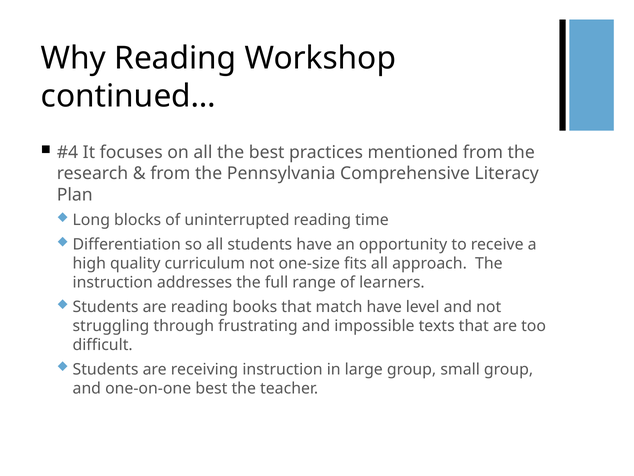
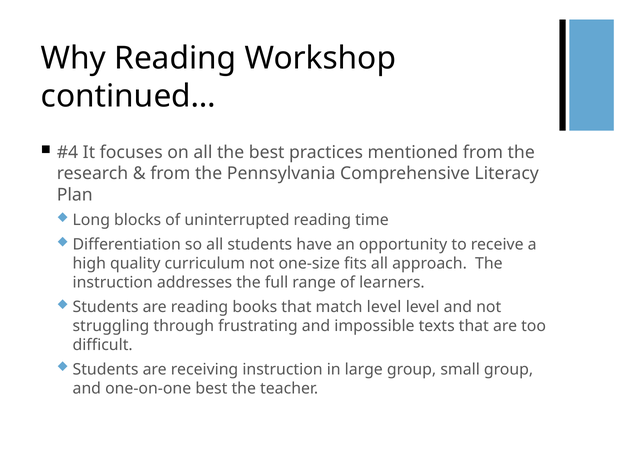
match have: have -> level (384, 307)
